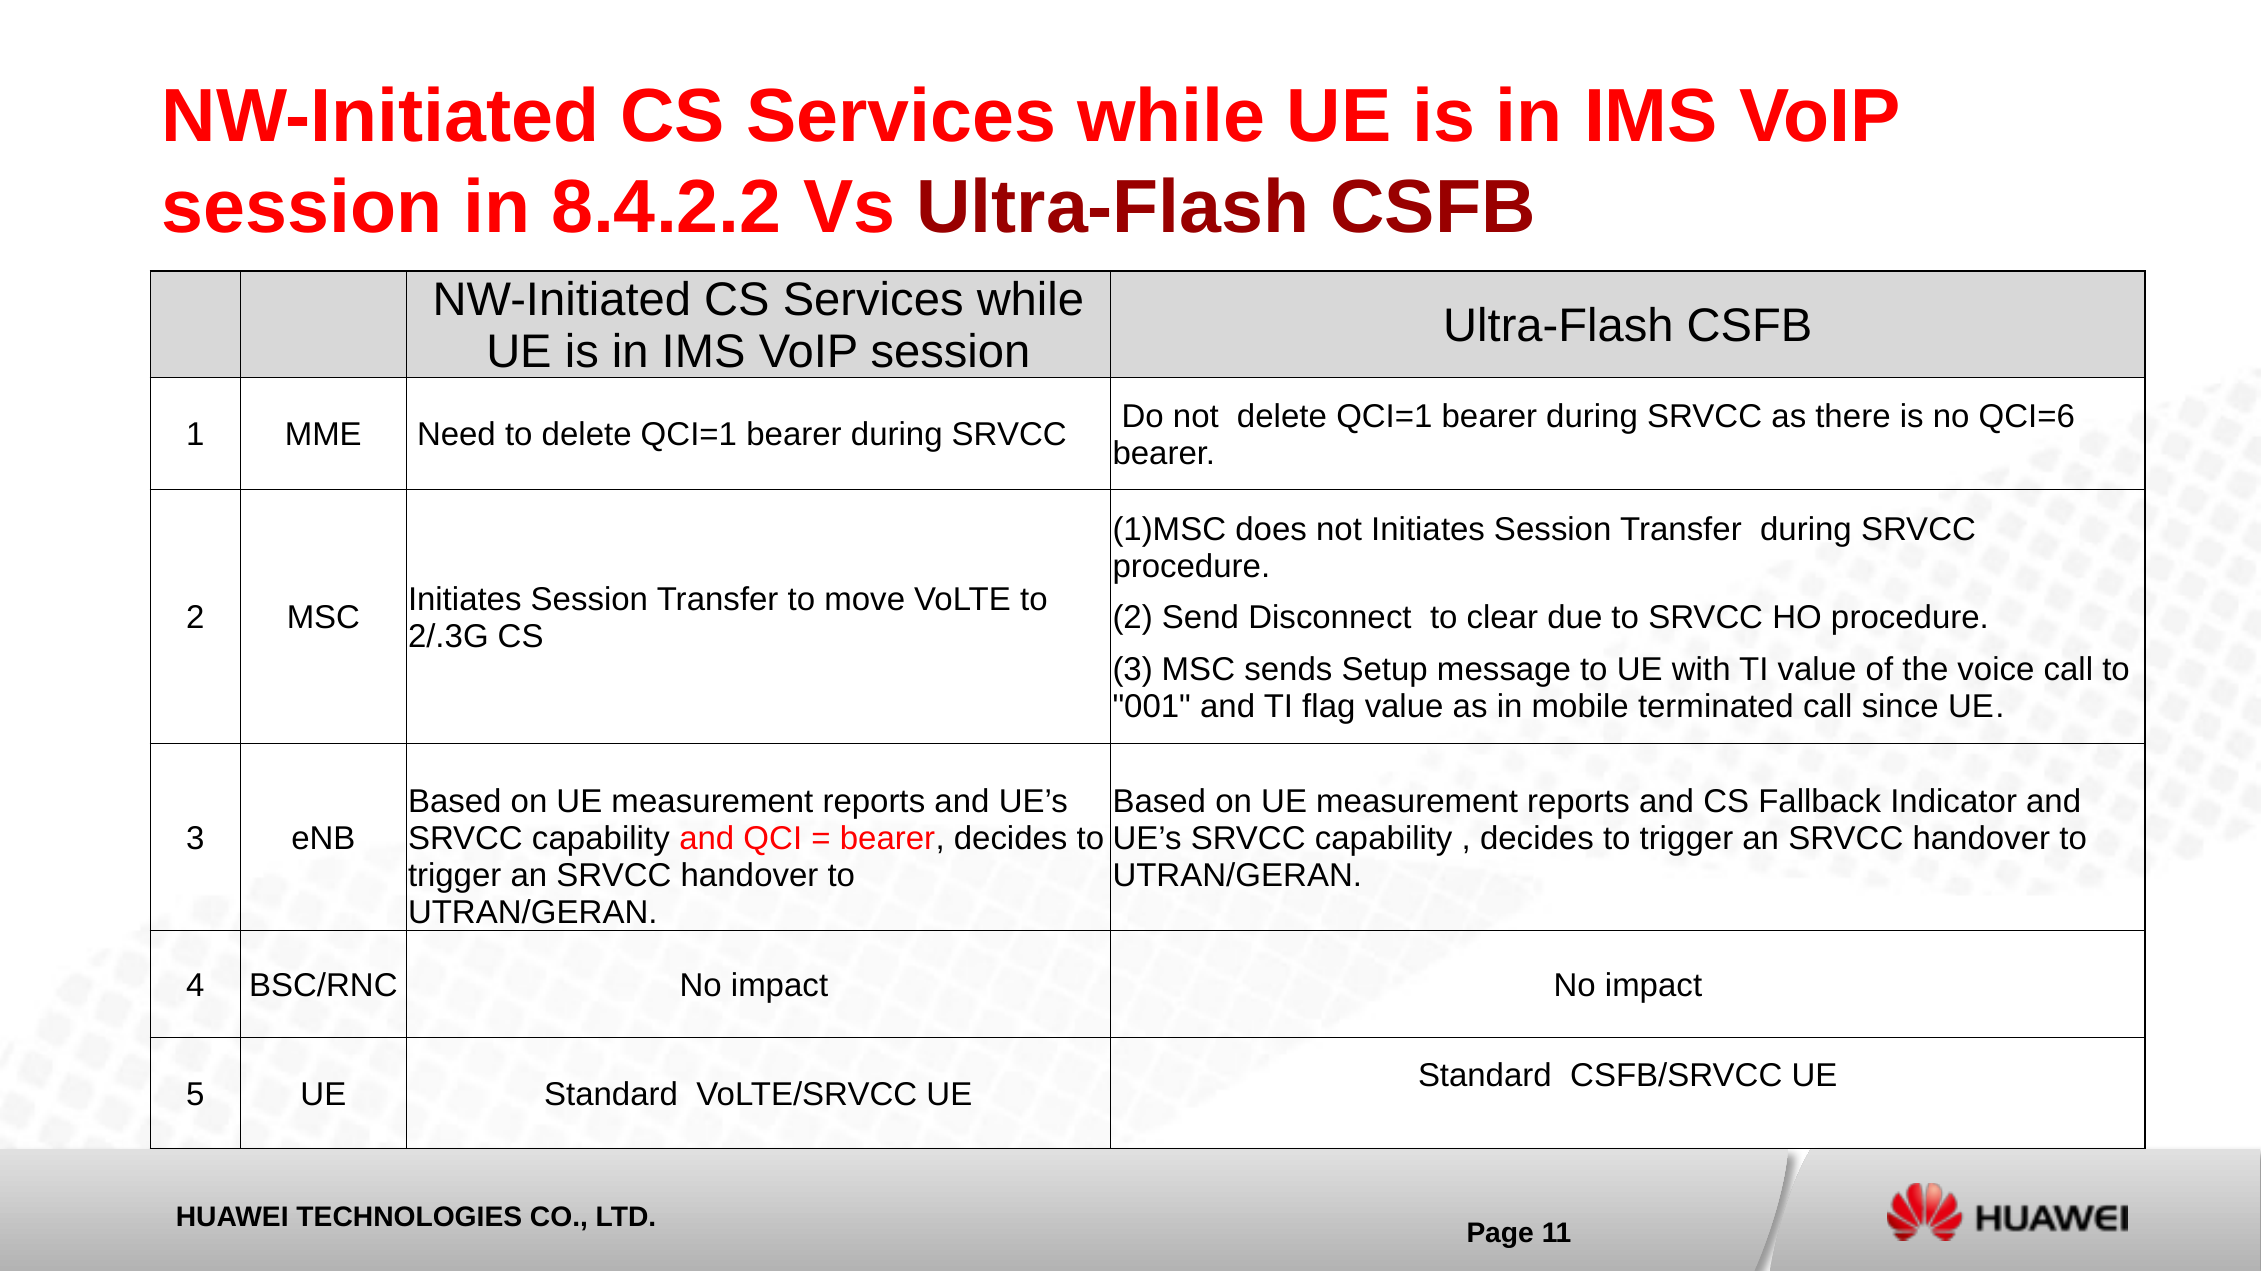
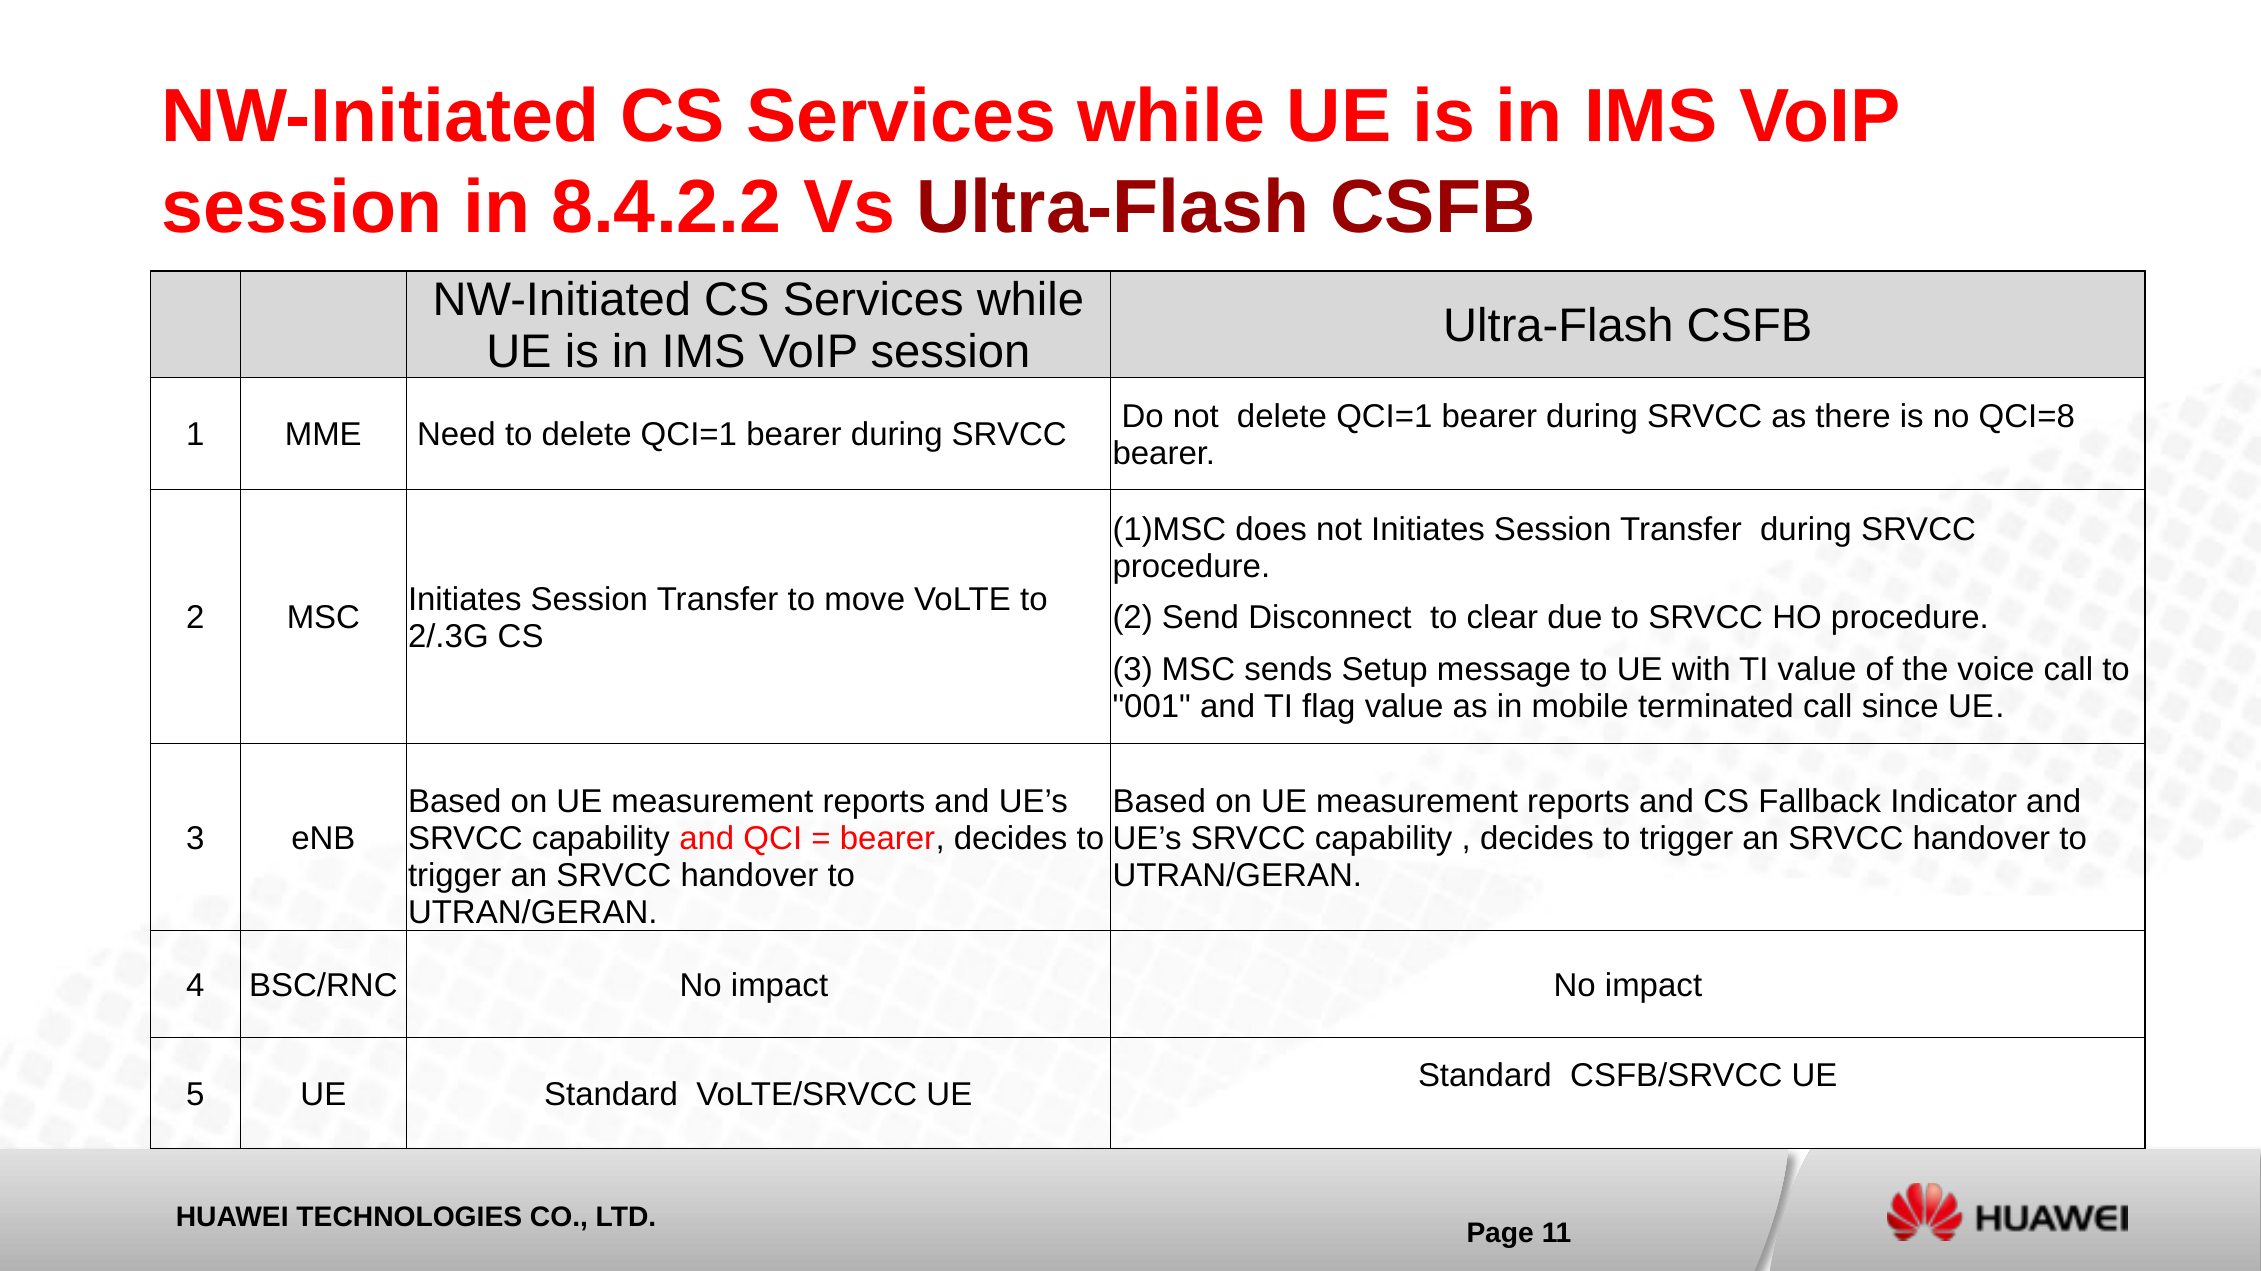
QCI=6: QCI=6 -> QCI=8 (2027, 417)
